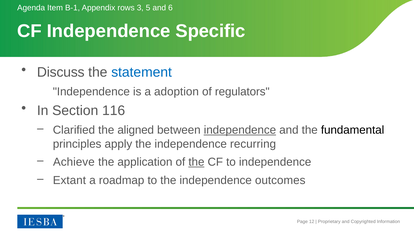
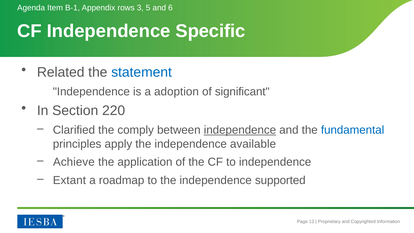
Discuss: Discuss -> Related (61, 72)
regulators: regulators -> significant (242, 92)
116: 116 -> 220 (114, 111)
aligned: aligned -> comply (136, 130)
fundamental colour: black -> blue (353, 130)
recurring: recurring -> available (253, 144)
the underline: present -> none (196, 162)
outcomes: outcomes -> supported (280, 180)
